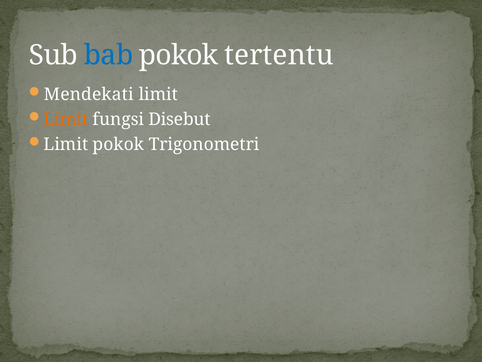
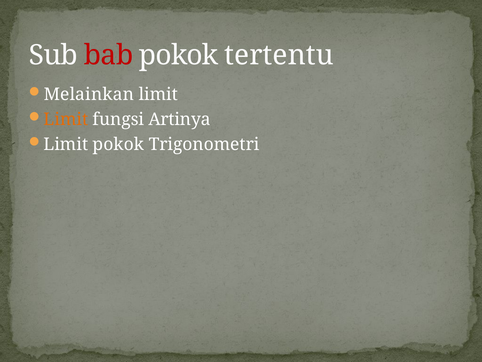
bab colour: blue -> red (109, 55)
Mendekati: Mendekati -> Melainkan (89, 94)
Disebut: Disebut -> Artinya (179, 119)
